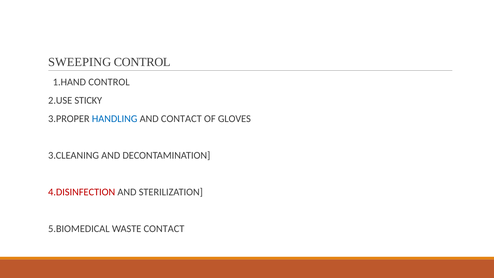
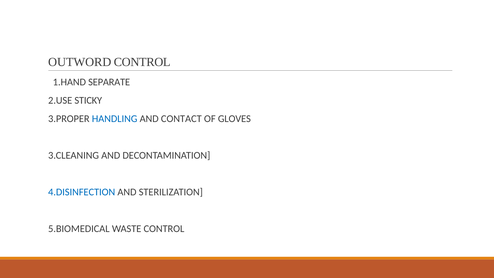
SWEEPING: SWEEPING -> OUTWORD (80, 62)
1.HAND CONTROL: CONTROL -> SEPARATE (109, 82)
4.DISINFECTION colour: red -> blue (82, 192)
WASTE CONTACT: CONTACT -> CONTROL (164, 229)
